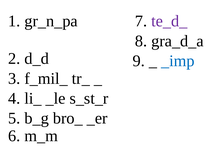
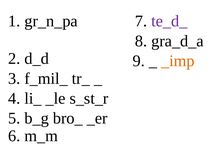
_imp colour: blue -> orange (178, 61)
